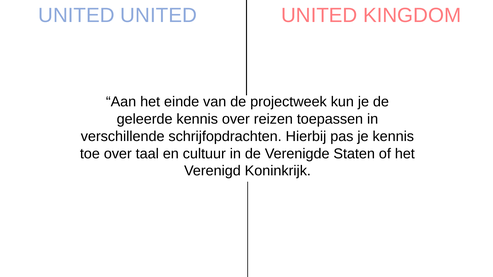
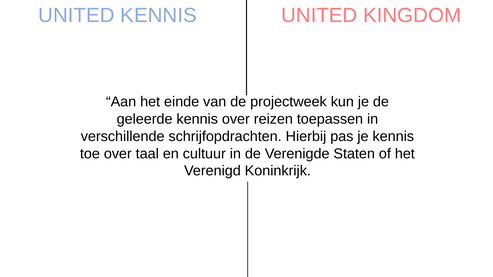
UNITED: UNITED -> KENNIS (159, 16)
